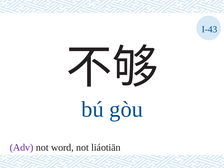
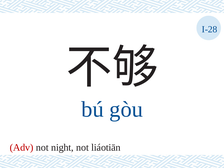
I-43: I-43 -> I-28 (210, 29)
Adv colour: purple -> red (22, 147)
word: word -> night (62, 147)
